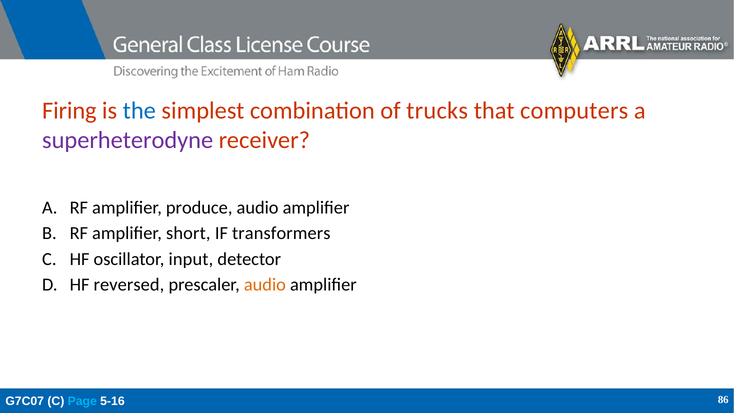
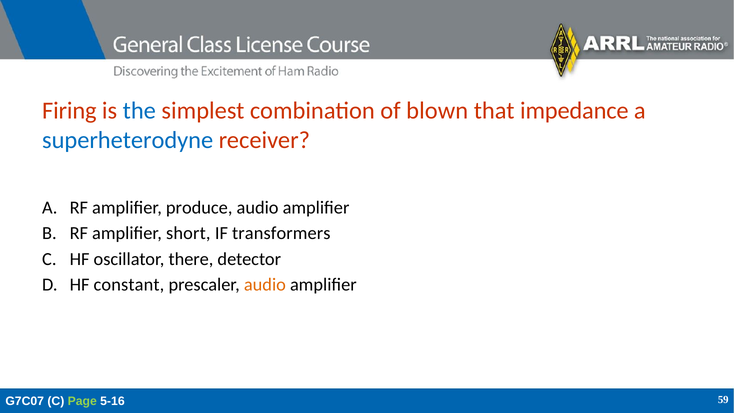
trucks: trucks -> blown (437, 111)
computers: computers -> impedance (574, 111)
superheterodyne colour: purple -> blue (128, 140)
input: input -> there (191, 259)
reversed: reversed -> constant (129, 285)
Page colour: light blue -> light green (82, 401)
86: 86 -> 59 (723, 400)
